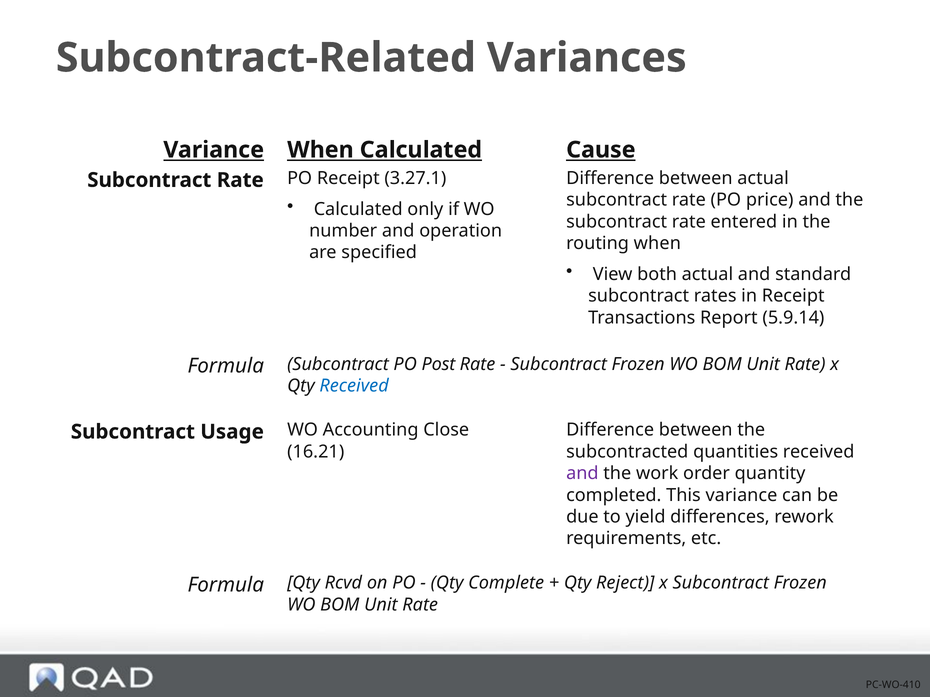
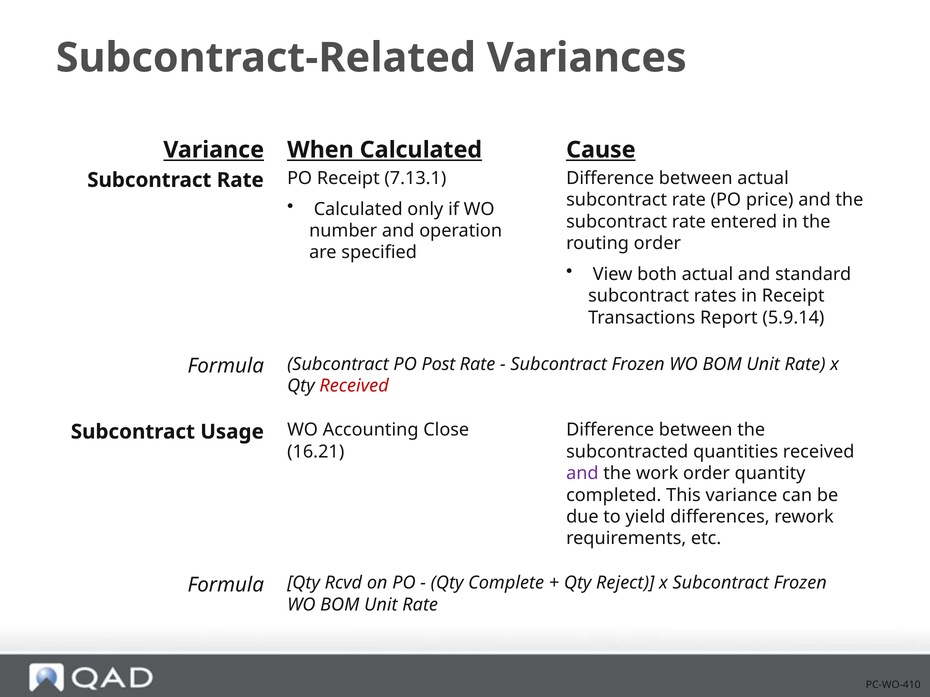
3.27.1: 3.27.1 -> 7.13.1 (415, 178)
routing when: when -> order (657, 244)
Received colour: blue -> red (354, 386)
